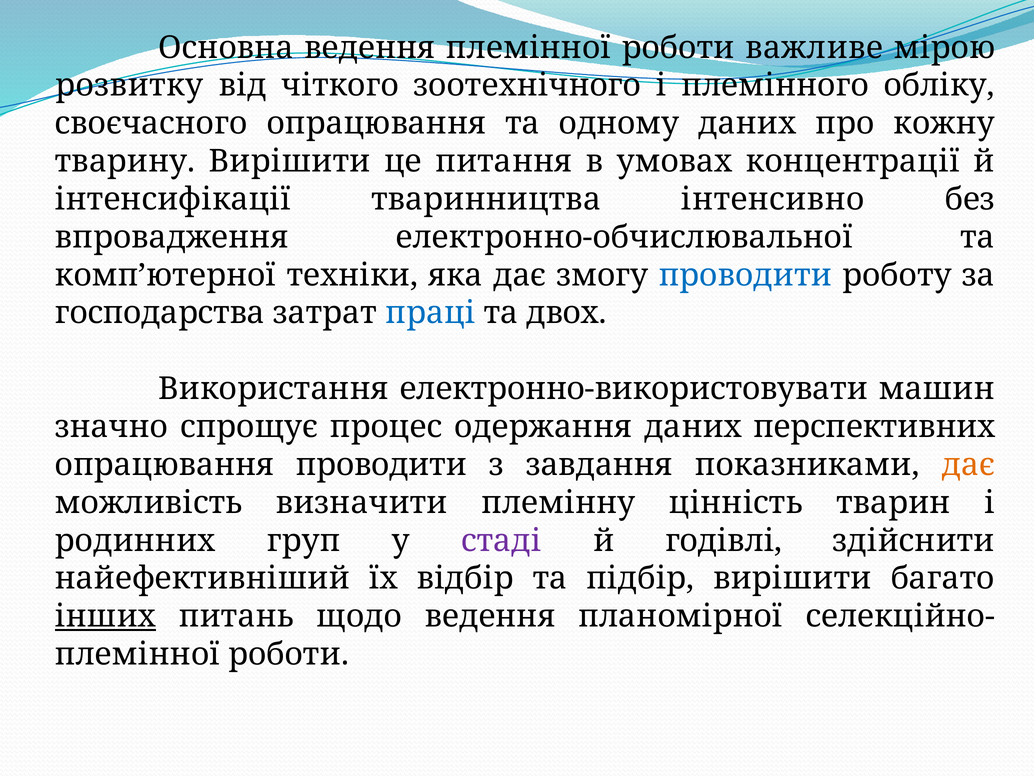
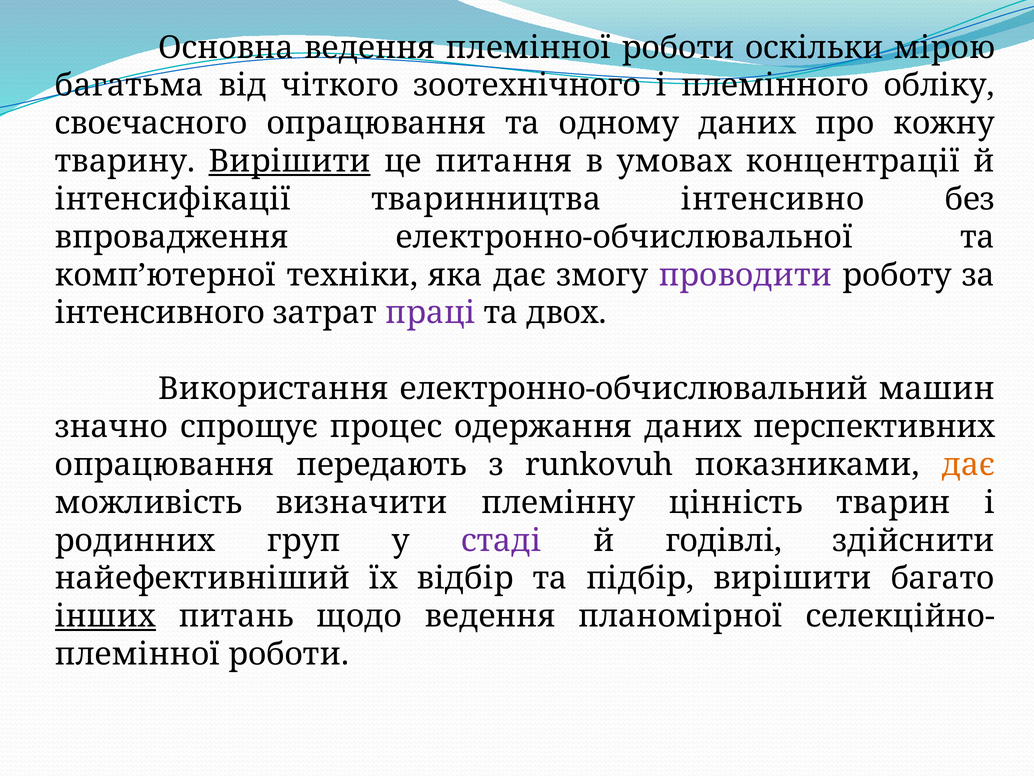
важливе: важливе -> оскільки (814, 48)
розвитку: розвитку -> багатьма (129, 85)
Вирішити underline: none -> present (290, 161)
проводити colour: blue -> purple (745, 275)
господарства: господарства -> інтенсивного (160, 313)
праці colour: blue -> purple (430, 313)
електронно-використовувати: електронно-використовувати -> електронно-обчислювальний (634, 389)
опрацювання проводити: проводити -> передають (381, 464)
завдання: завдання -> runkovuh (599, 464)
